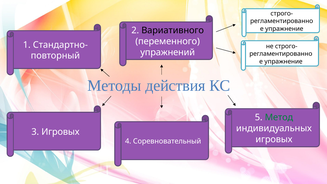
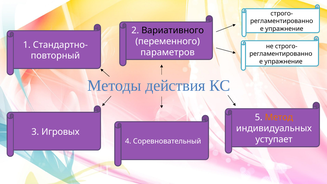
упражнений: упражнений -> параметров (168, 52)
Метод colour: green -> orange (279, 117)
игровых: игровых -> уступает (274, 139)
